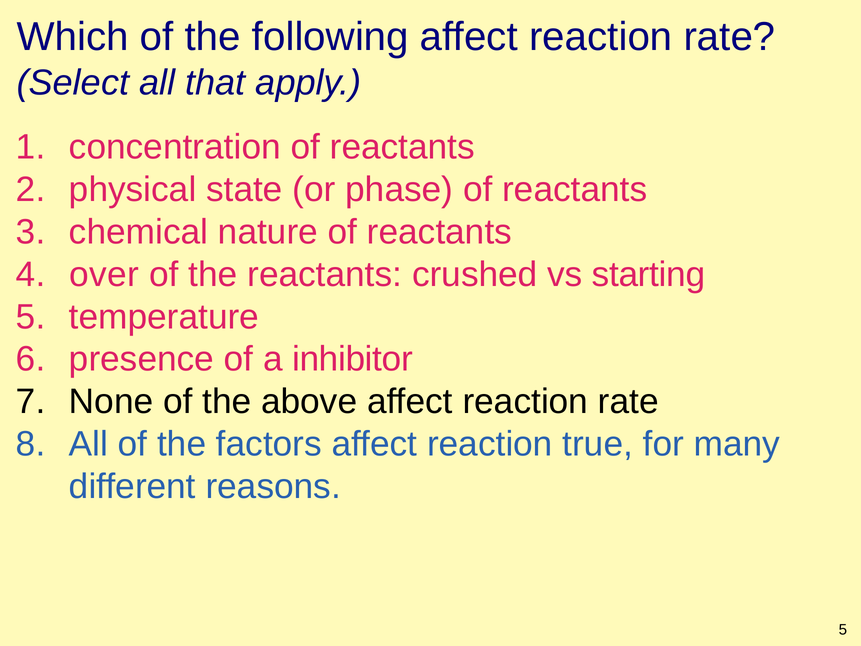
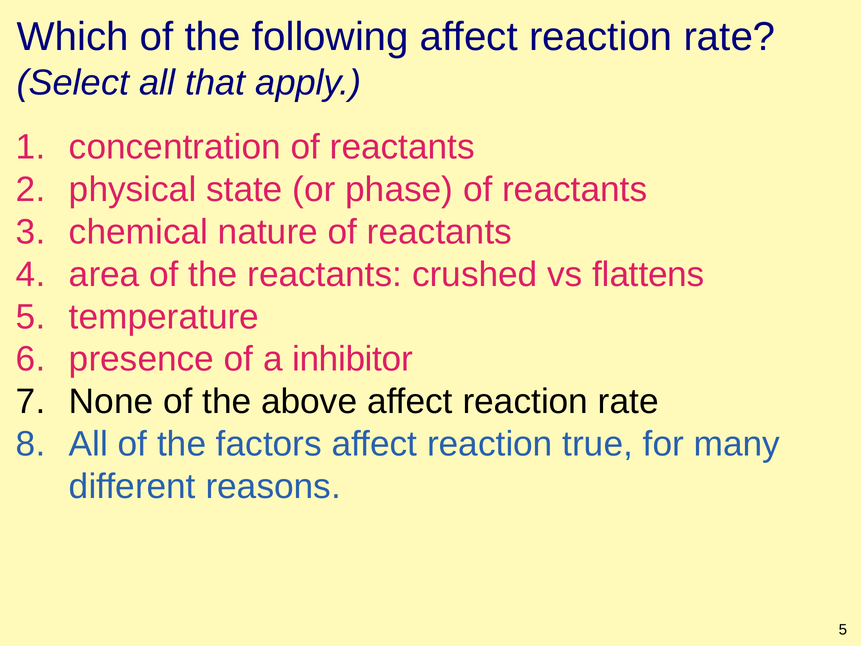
over: over -> area (104, 274)
starting: starting -> flattens (648, 274)
